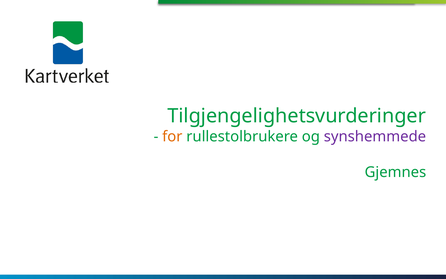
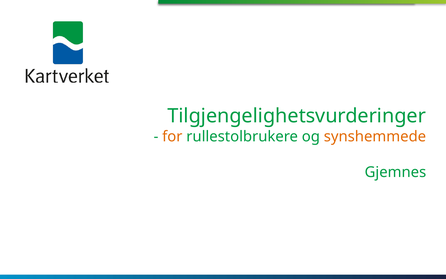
synshemmede colour: purple -> orange (375, 136)
